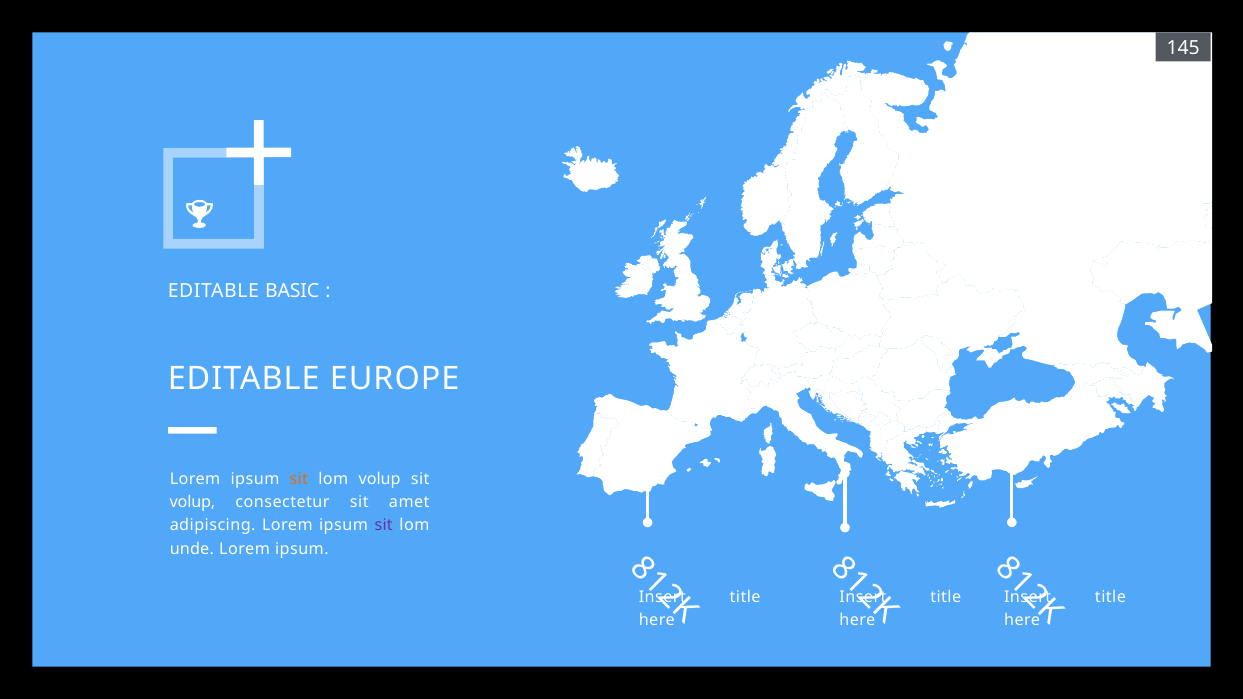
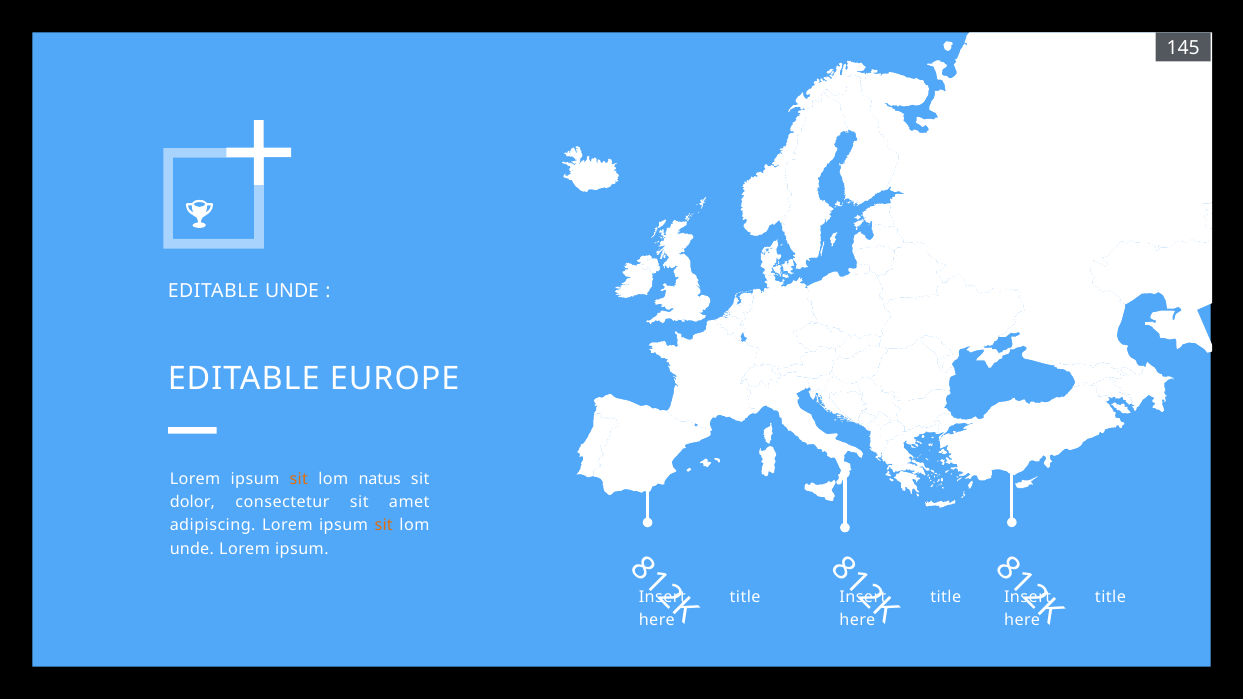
EDITABLE BASIC: BASIC -> UNDE (292, 291)
lom volup: volup -> natus (380, 479)
volup: volup -> dolor (192, 502)
sit colour: purple -> orange (384, 526)
